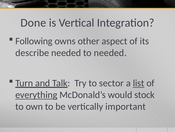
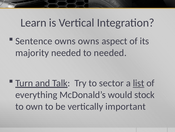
Done: Done -> Learn (33, 23)
Following: Following -> Sentence (34, 41)
owns other: other -> owns (89, 41)
describe: describe -> majority (32, 53)
everything underline: present -> none (36, 94)
